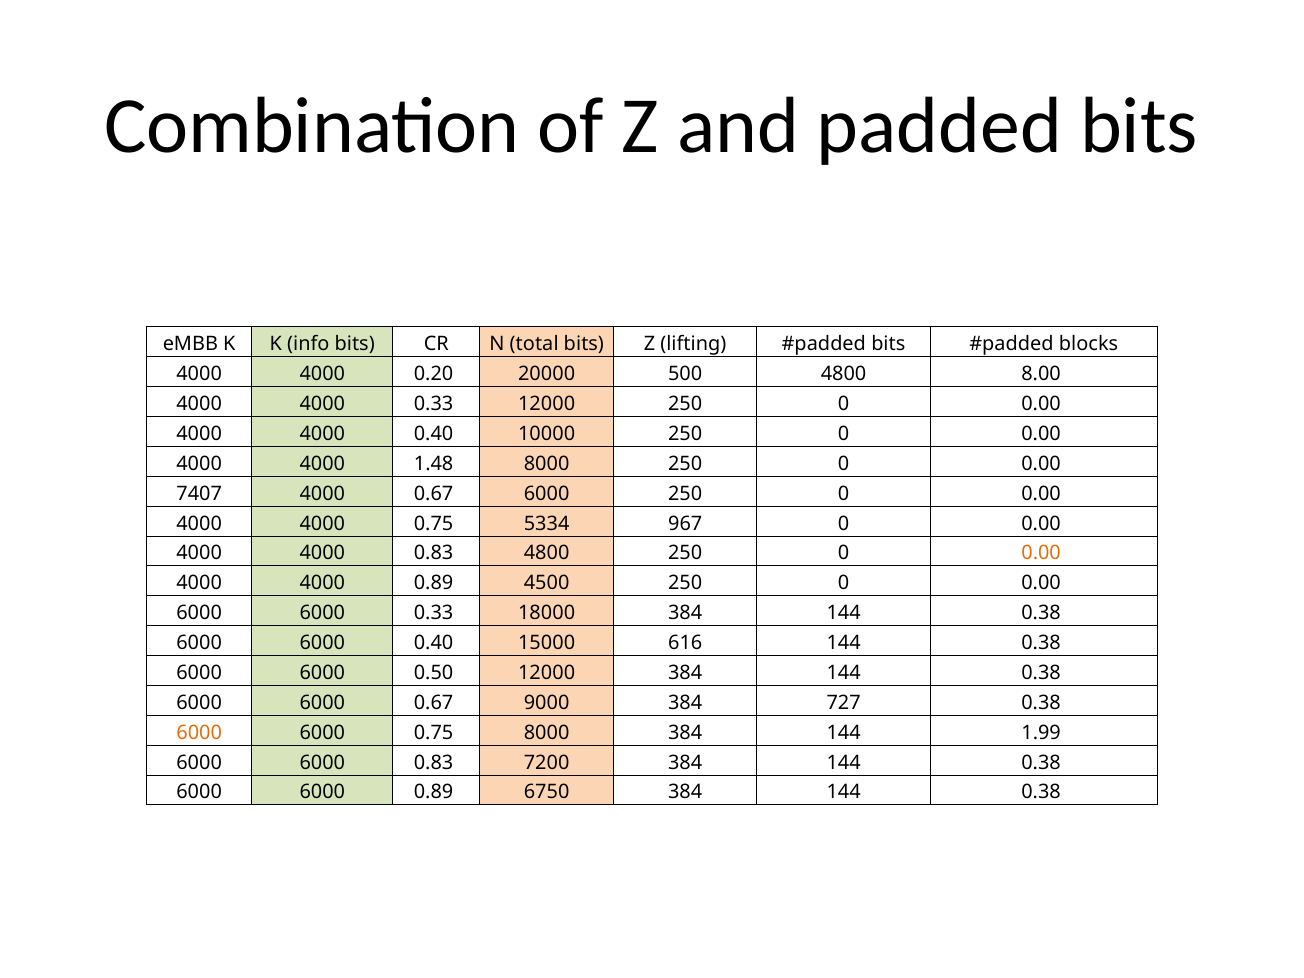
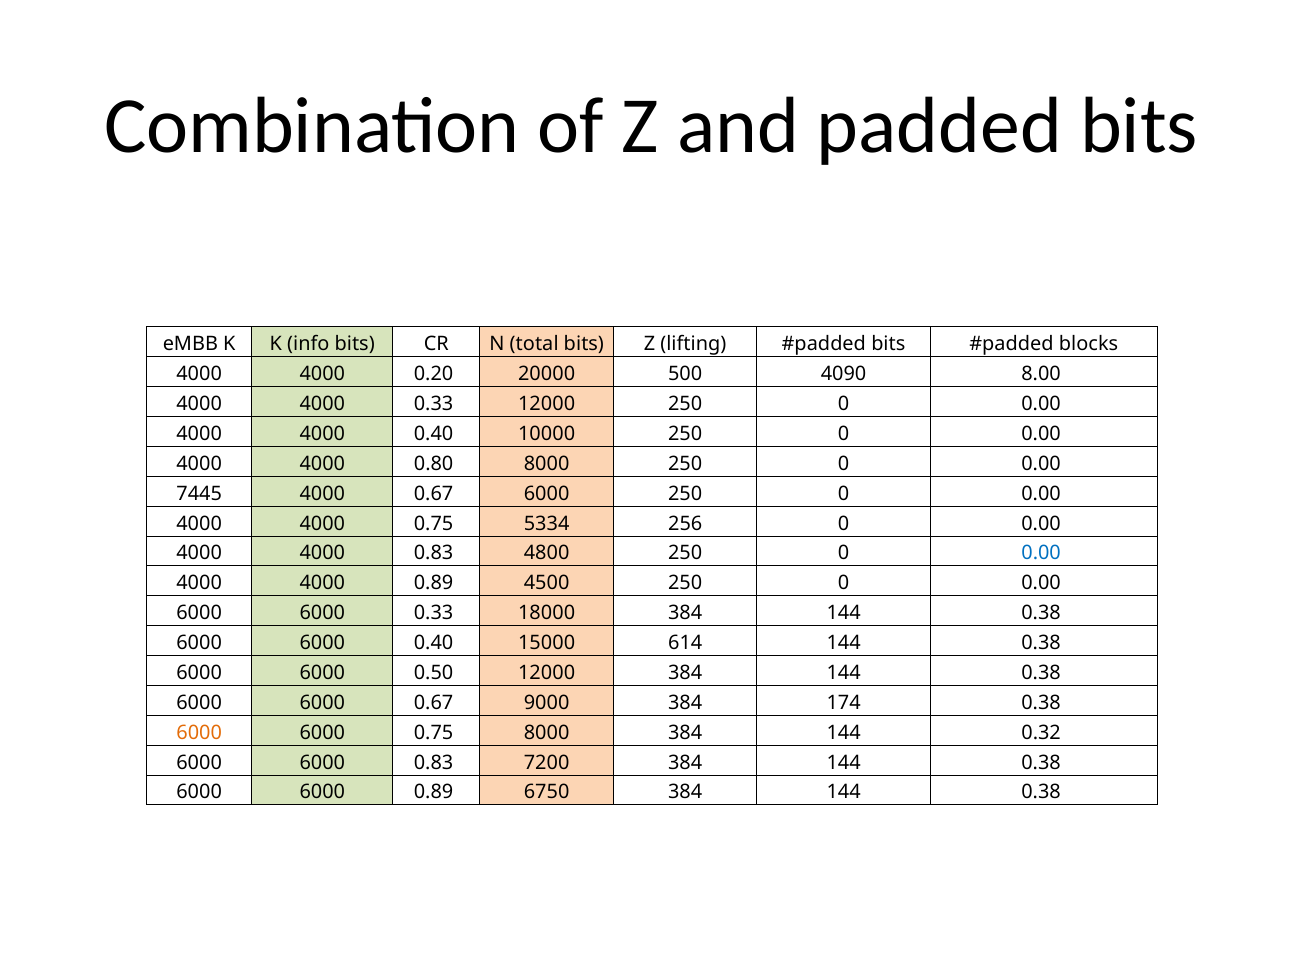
500 4800: 4800 -> 4090 (844, 374)
1.48: 1.48 -> 0.80 (434, 464)
7407: 7407 -> 7445 (199, 494)
967: 967 -> 256 (685, 523)
0.00 colour: orange -> blue (1041, 553)
616: 616 -> 614 (685, 643)
727: 727 -> 174 (844, 703)
1.99: 1.99 -> 0.32 (1041, 733)
